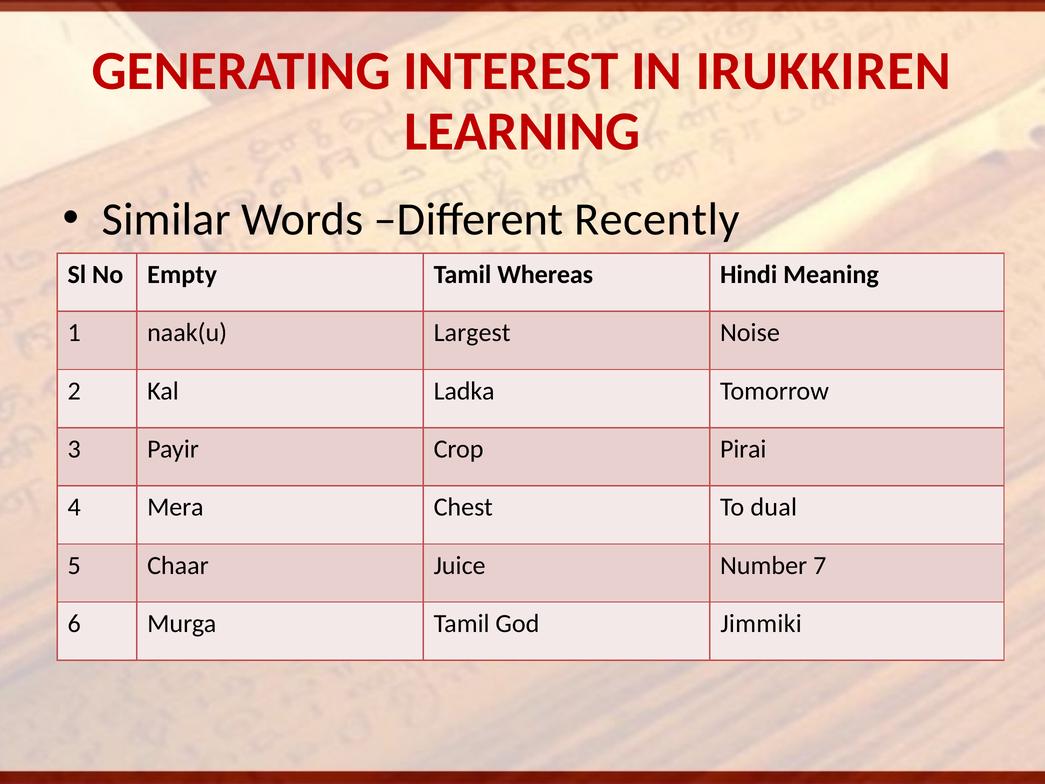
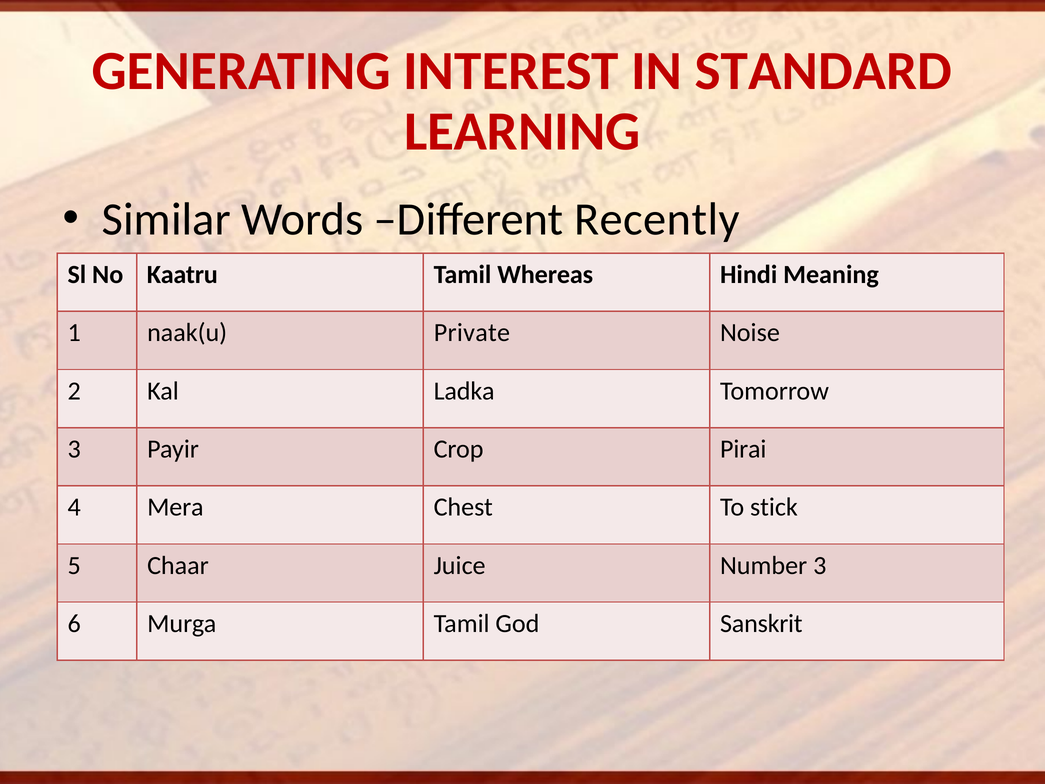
IRUKKIREN: IRUKKIREN -> STANDARD (823, 71)
Empty: Empty -> Kaatru (182, 275)
Largest: Largest -> Private (472, 333)
dual: dual -> stick (774, 507)
Number 7: 7 -> 3 (820, 565)
Jimmiki: Jimmiki -> Sanskrit (761, 623)
